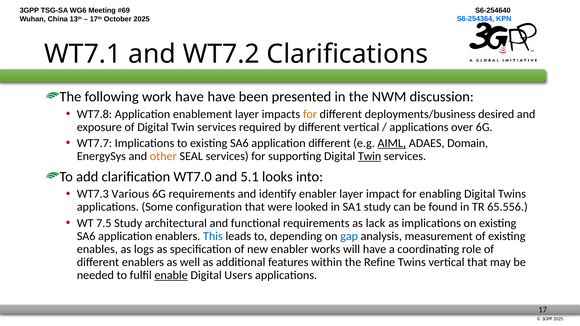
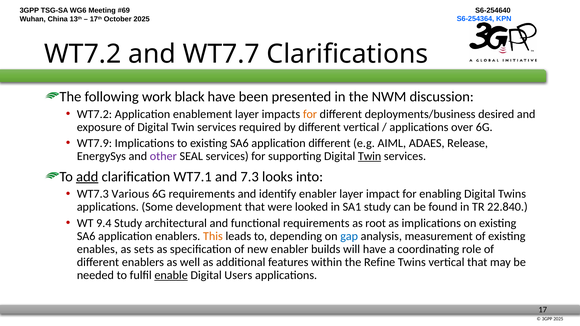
WT7.1: WT7.1 -> WT7.2 (83, 54)
WT7.2: WT7.2 -> WT7.7 (221, 54)
work have: have -> black (190, 97)
WT7.8: WT7.8 -> WT7.2 (94, 114)
WT7.7: WT7.7 -> WT7.9 (94, 143)
AIML underline: present -> none (392, 143)
Domain: Domain -> Release (468, 143)
other colour: orange -> purple (163, 156)
add underline: none -> present (87, 177)
WT7.0: WT7.0 -> WT7.1 (193, 177)
5.1: 5.1 -> 7.3 (250, 177)
configuration: configuration -> development (209, 207)
65.556: 65.556 -> 22.840 (507, 207)
7.5: 7.5 -> 9.4 (104, 223)
lack: lack -> root (376, 223)
This colour: blue -> orange (213, 236)
logs: logs -> sets (144, 249)
works: works -> builds (326, 249)
